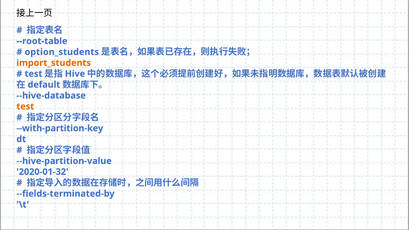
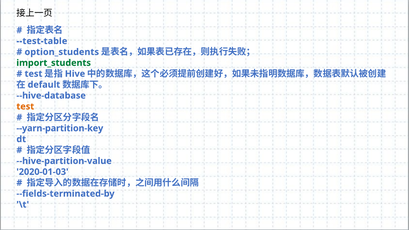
--root-table: --root-table -> --test-table (42, 41)
import_students colour: orange -> green (54, 63)
--with-partition-key: --with-partition-key -> --yarn-partition-key (60, 128)
2020-01-32: 2020-01-32 -> 2020-01-03 (42, 172)
